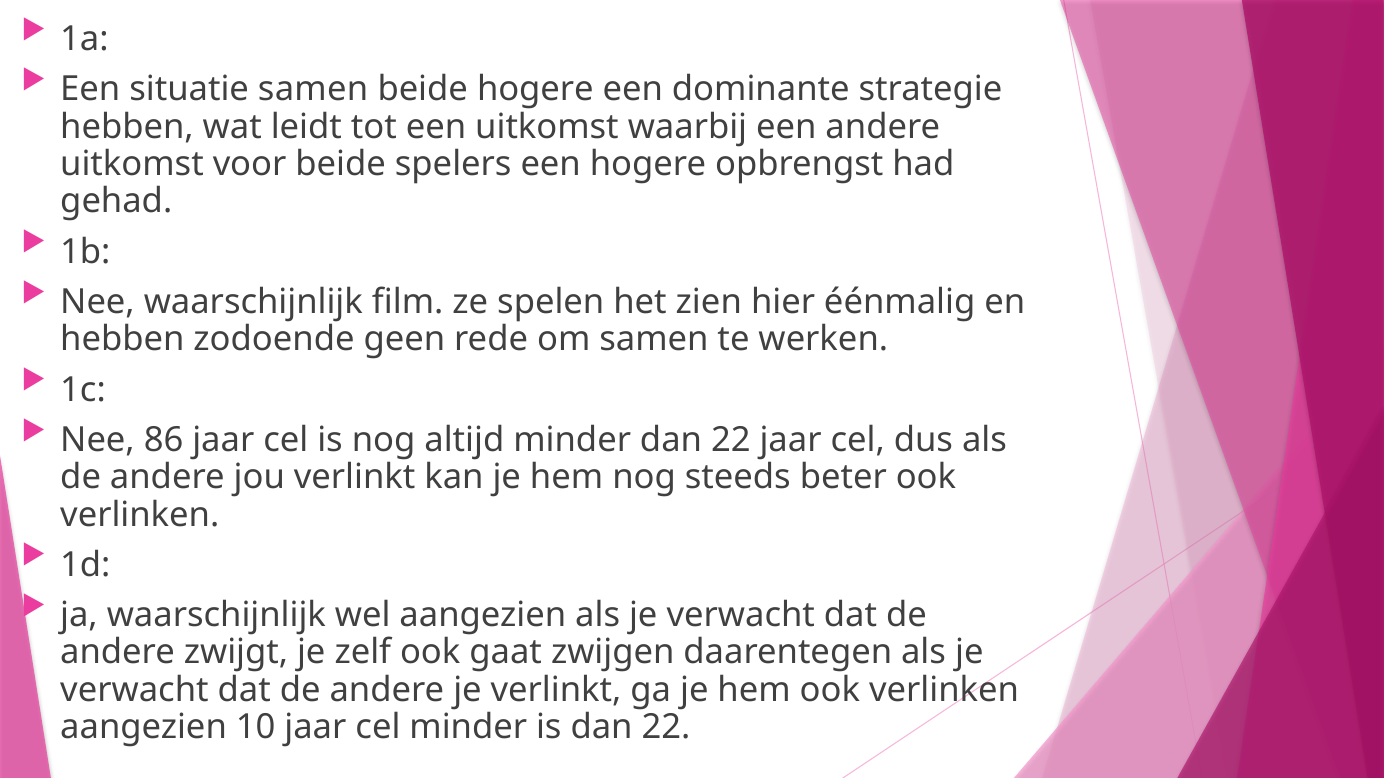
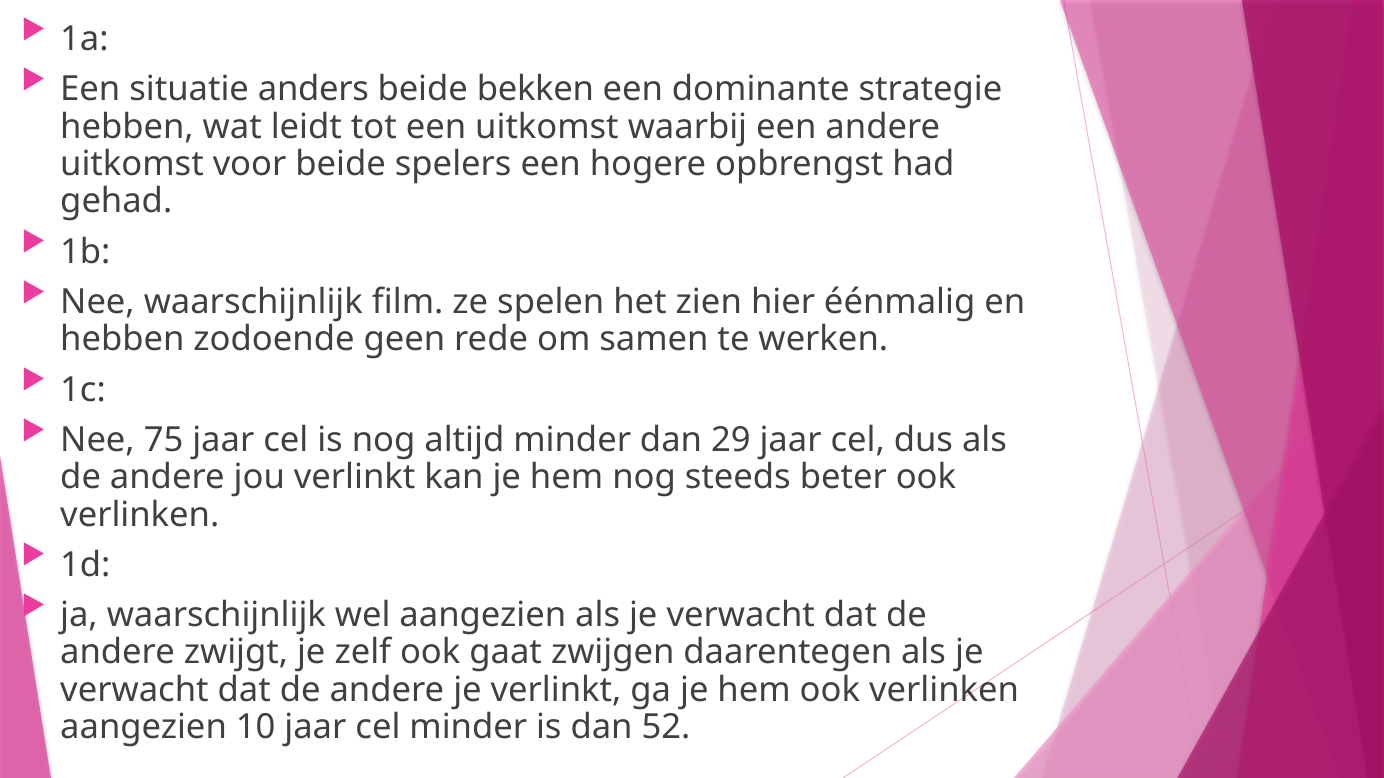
situatie samen: samen -> anders (313, 90)
beide hogere: hogere -> bekken (535, 90)
86: 86 -> 75 (164, 440)
minder dan 22: 22 -> 29 (731, 440)
is dan 22: 22 -> 52 (666, 728)
